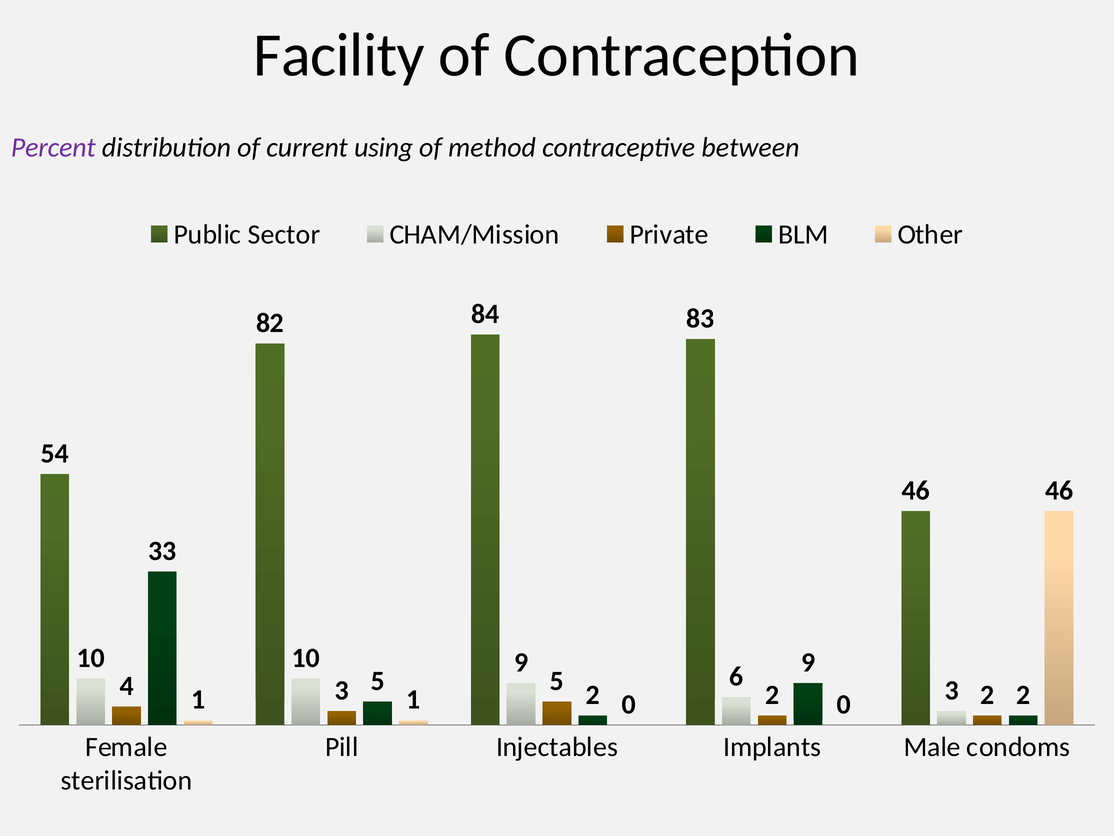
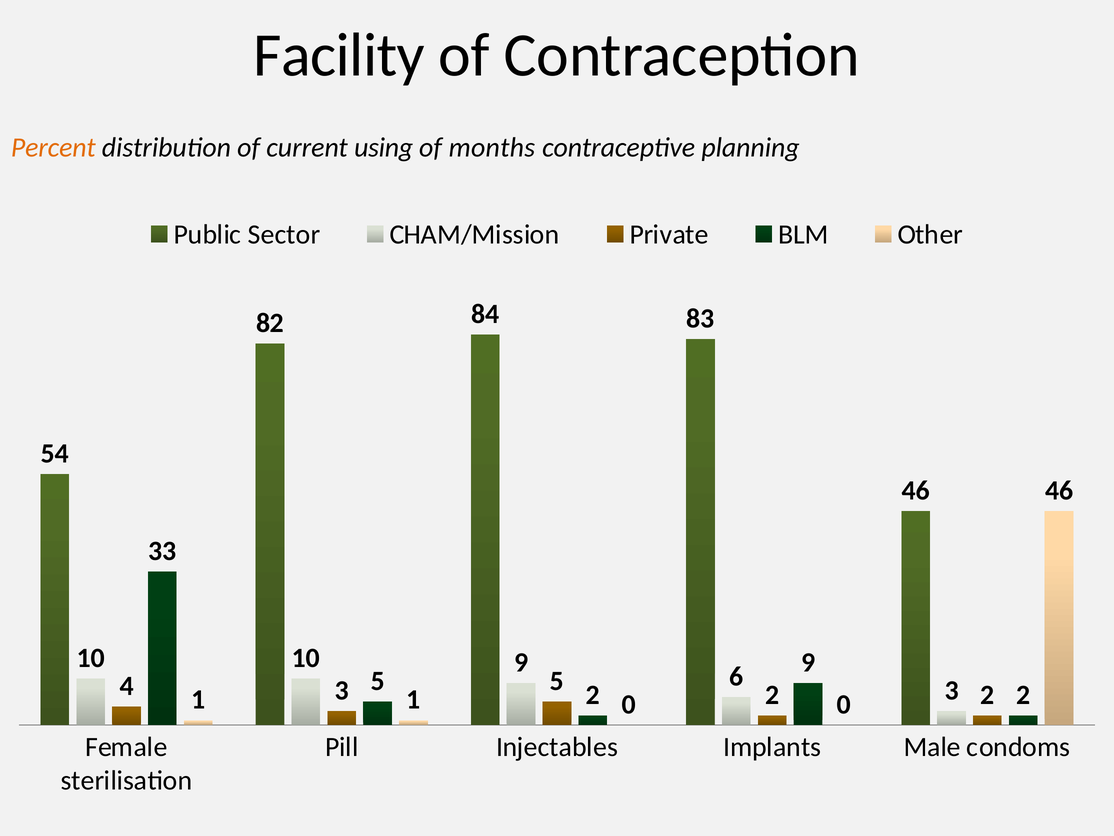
Percent colour: purple -> orange (53, 148)
method: method -> months (492, 148)
between: between -> planning (751, 148)
